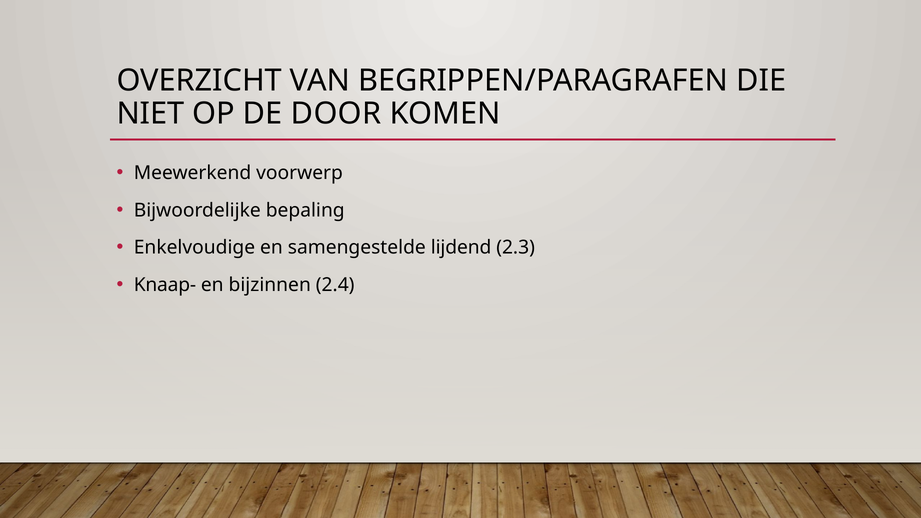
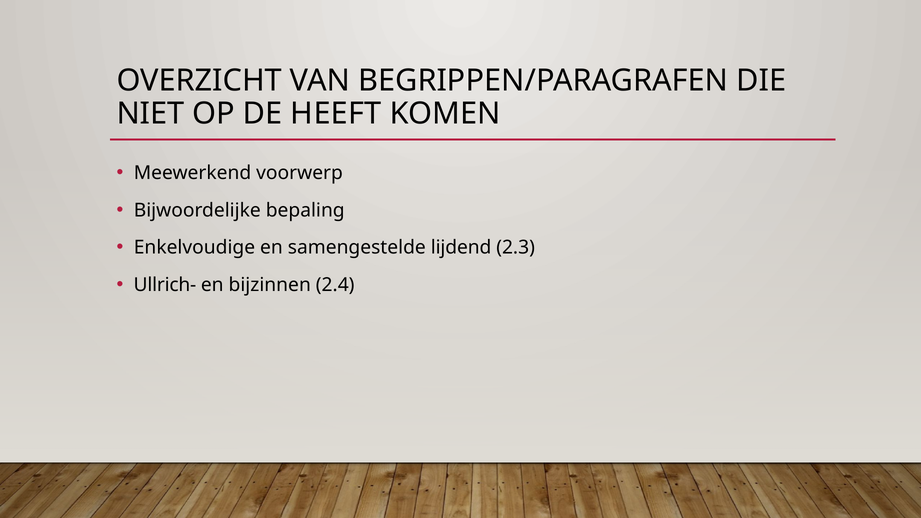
DOOR: DOOR -> HEEFT (336, 114)
Knaap-: Knaap- -> Ullrich- (165, 285)
